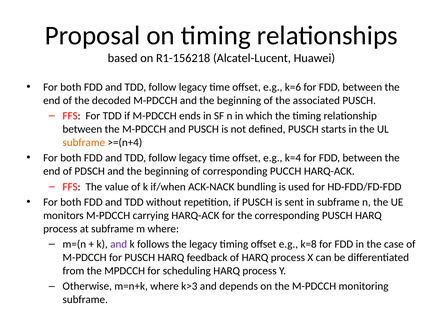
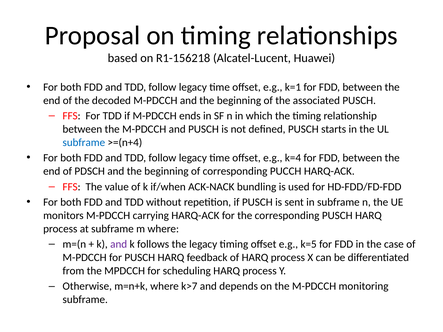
k=6: k=6 -> k=1 (293, 87)
subframe colour: orange -> blue (84, 143)
k=8: k=8 -> k=5 (309, 244)
k>3: k>3 -> k>7 (189, 287)
